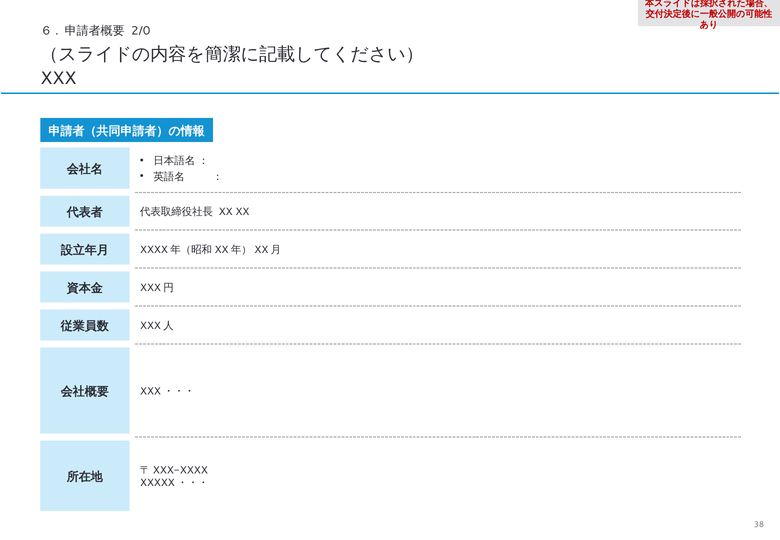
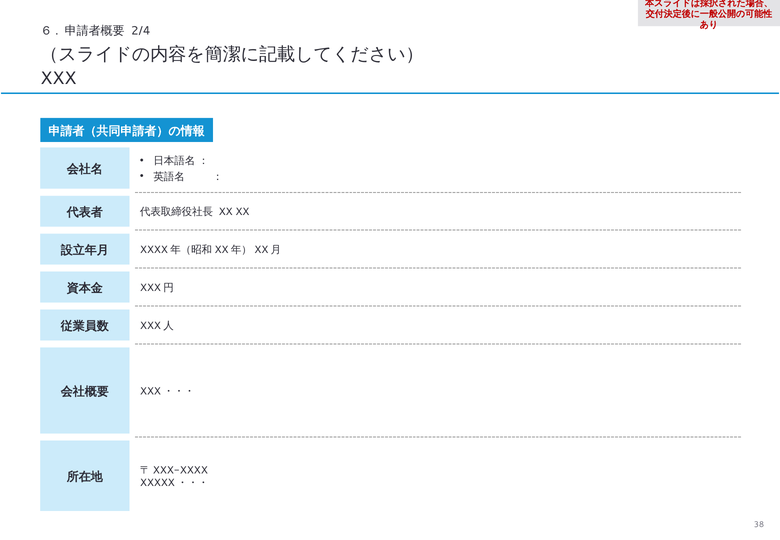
2/0: 2/0 -> 2/4 (141, 31)
